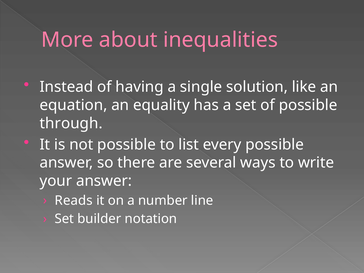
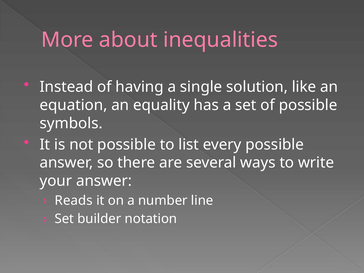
through: through -> symbols (71, 123)
